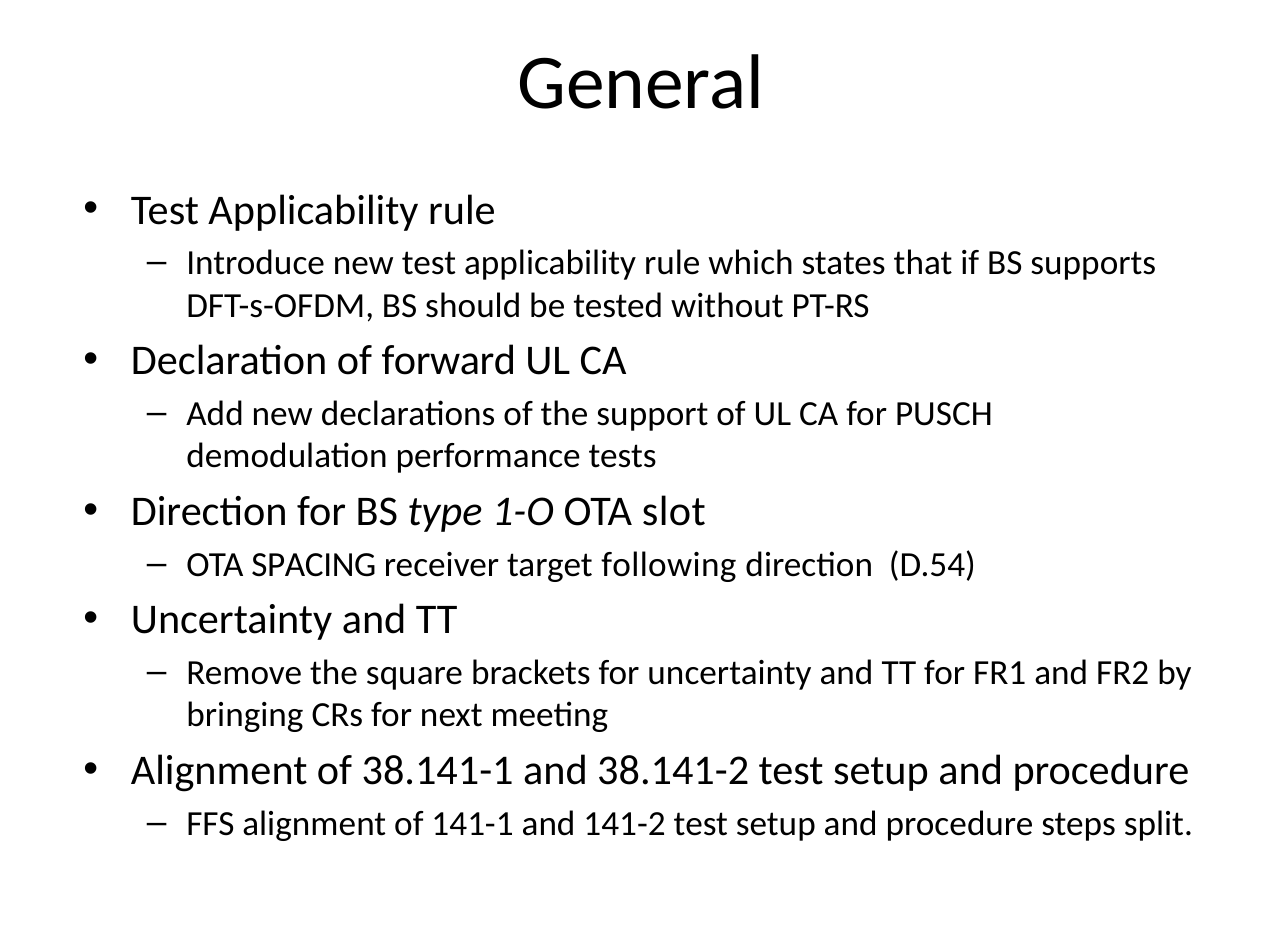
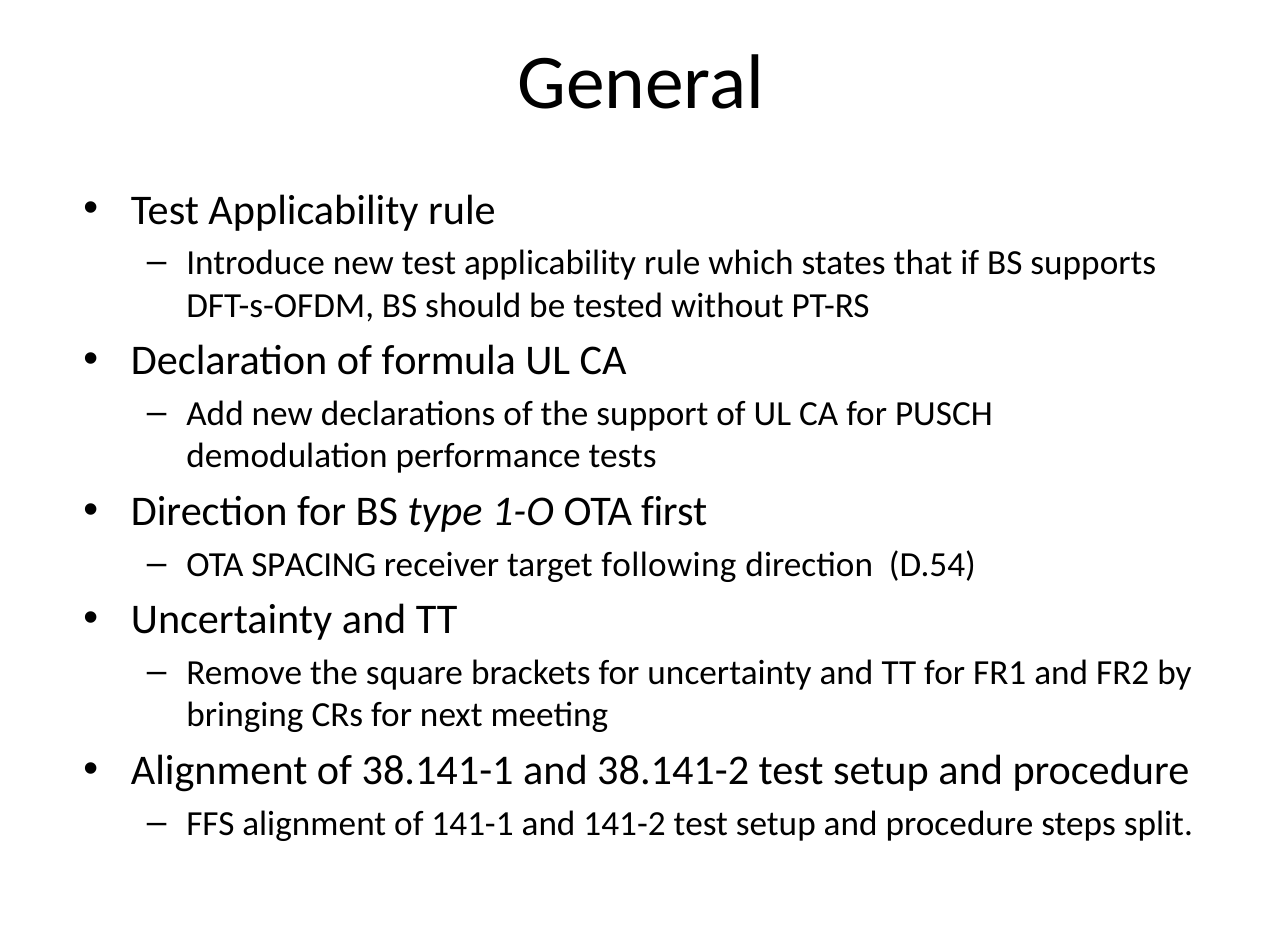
forward: forward -> formula (449, 361)
slot: slot -> first (674, 512)
